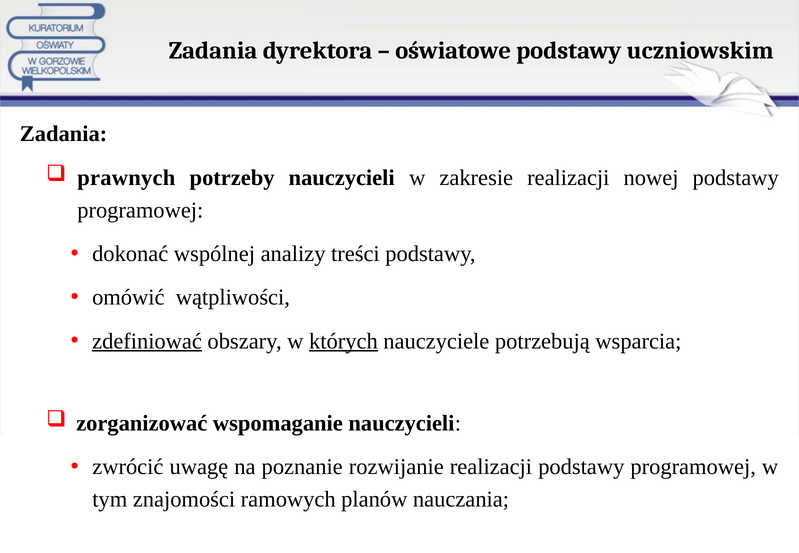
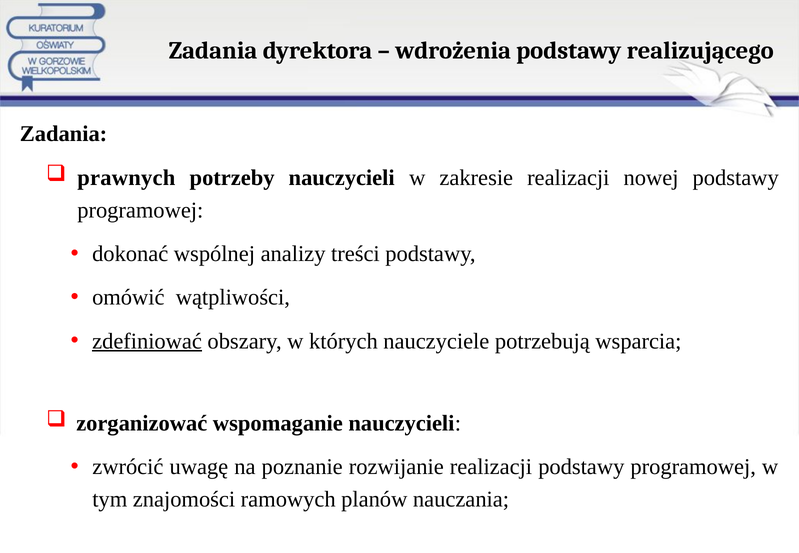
oświatowe: oświatowe -> wdrożenia (453, 51)
uczniowskim: uczniowskim -> realizującego (700, 51)
których underline: present -> none (343, 341)
